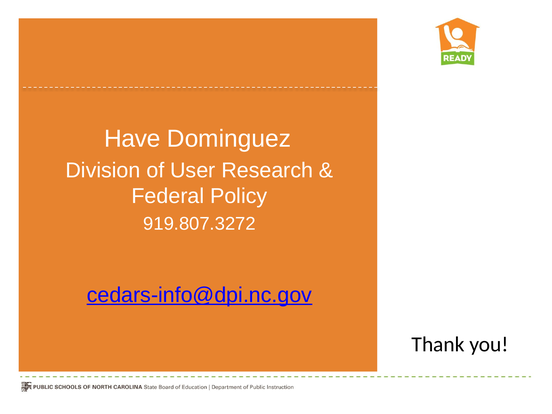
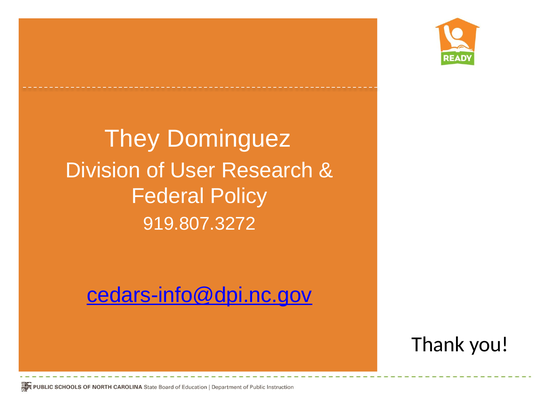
Have: Have -> They (132, 139)
